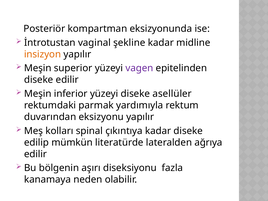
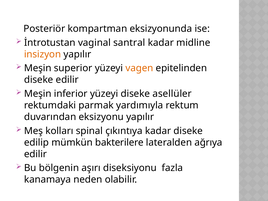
şekline: şekline -> santral (129, 43)
vagen colour: purple -> orange (139, 68)
literatürde: literatürde -> bakterilere (119, 142)
